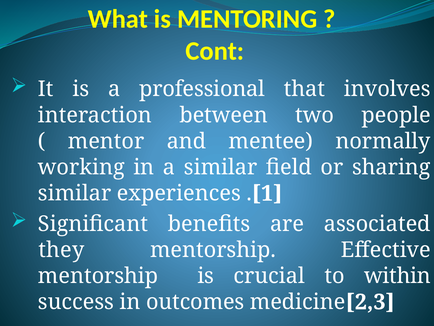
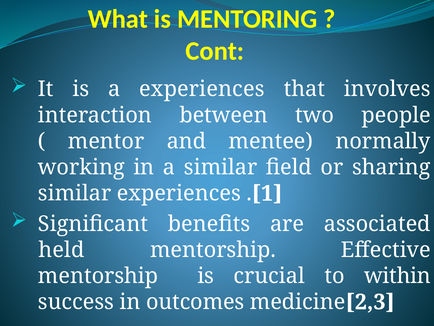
a professional: professional -> experiences (202, 89)
they: they -> held (61, 250)
